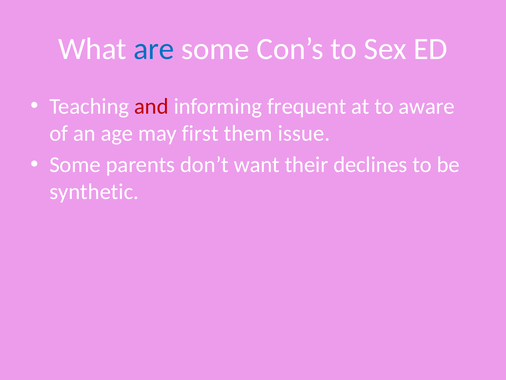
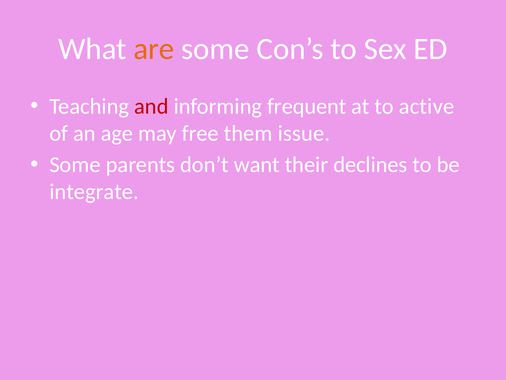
are colour: blue -> orange (154, 49)
aware: aware -> active (427, 106)
first: first -> free (200, 133)
synthetic: synthetic -> integrate (94, 192)
